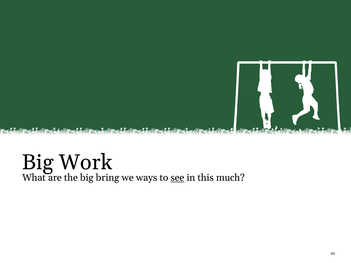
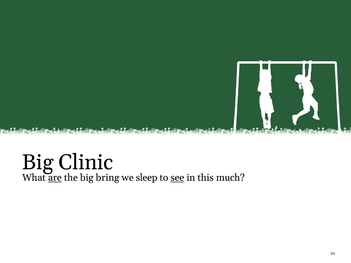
Work: Work -> Clinic (86, 162)
are underline: none -> present (55, 178)
ways: ways -> sleep (147, 178)
